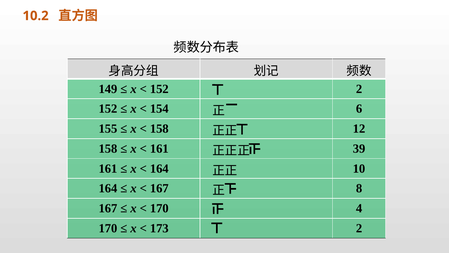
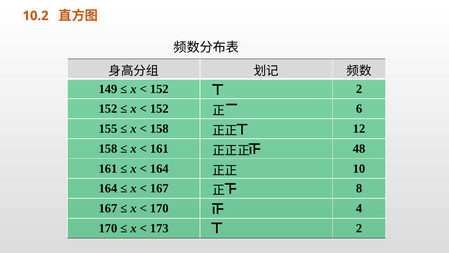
154: 154 -> 152 (159, 109)
39: 39 -> 48 (359, 148)
